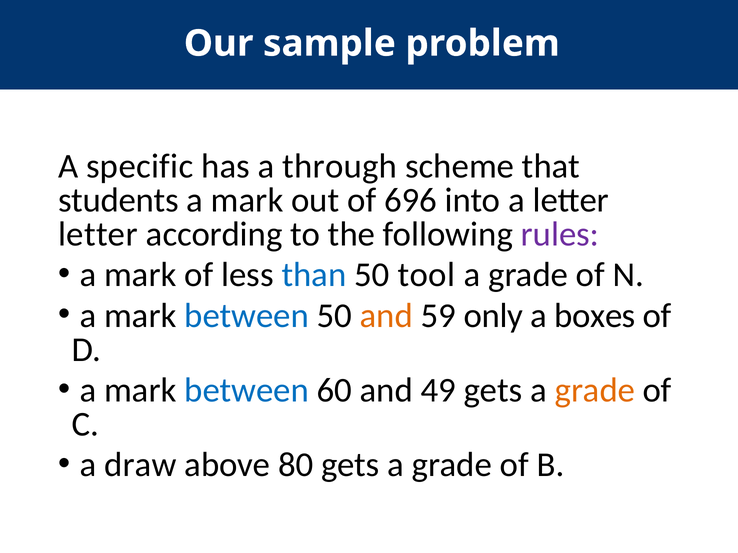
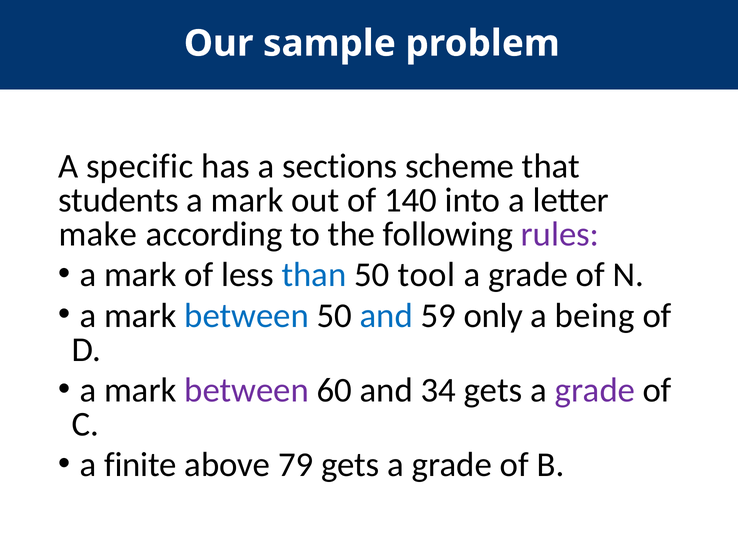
through: through -> sections (340, 167)
696: 696 -> 140 (410, 200)
letter: letter -> make (98, 234)
and colour: orange -> blue (386, 316)
boxes: boxes -> being (595, 316)
between colour: blue -> purple (247, 391)
49: 49 -> 34 (438, 391)
grade colour: orange -> purple (595, 391)
draw: draw -> finite (140, 465)
80: 80 -> 79 (296, 465)
